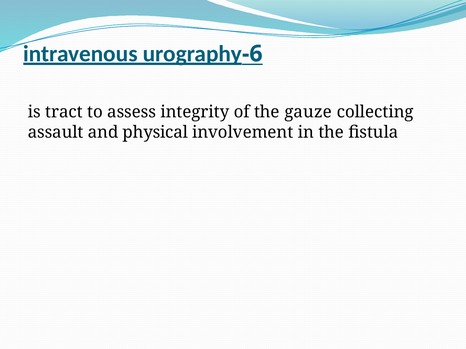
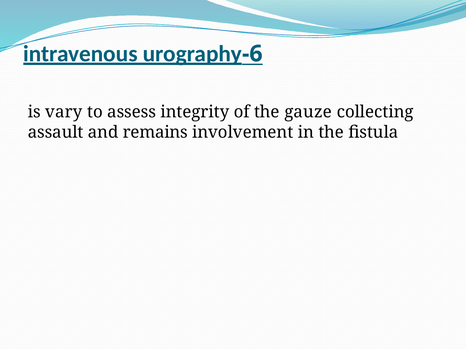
tract: tract -> vary (64, 112)
physical: physical -> remains (155, 132)
